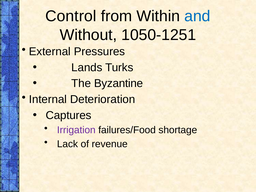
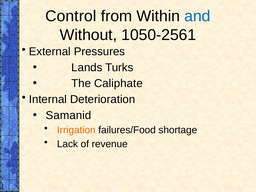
1050-1251: 1050-1251 -> 1050-2561 (159, 35)
Byzantine: Byzantine -> Caliphate (118, 83)
Captures: Captures -> Samanid (68, 115)
Irrigation colour: purple -> orange (76, 130)
